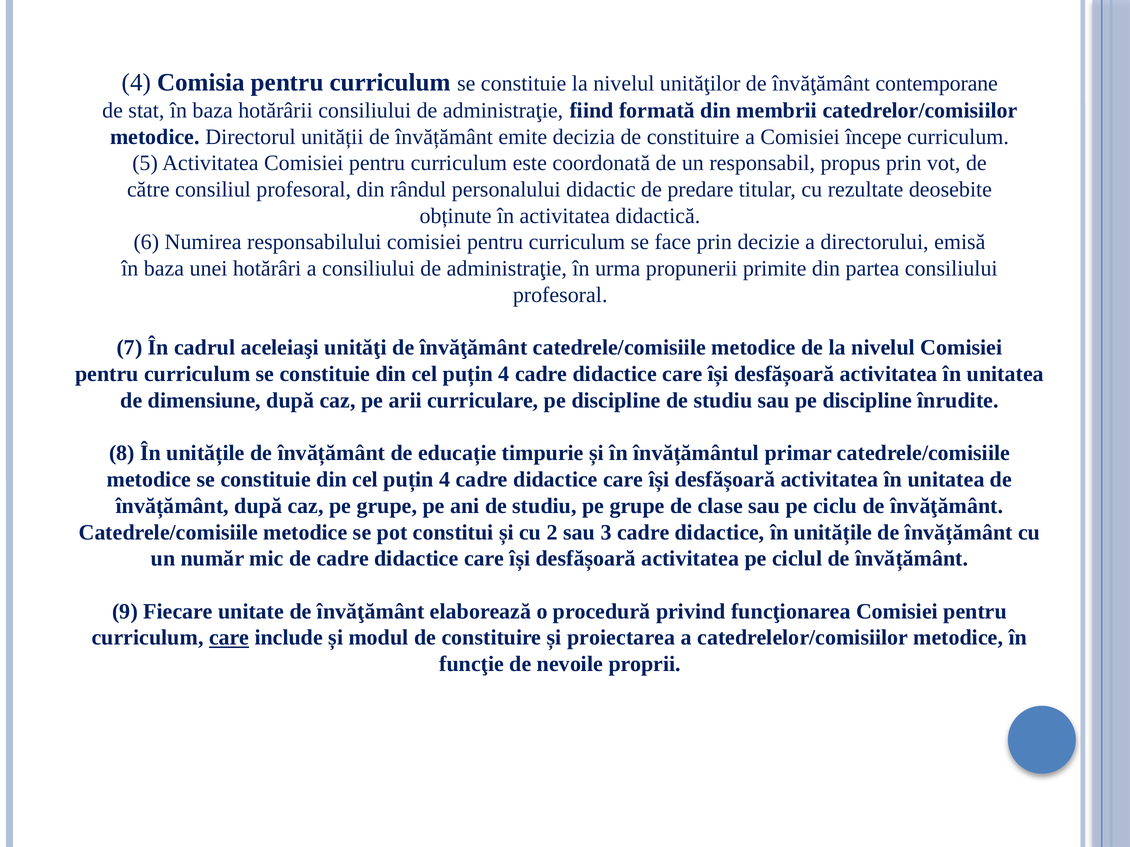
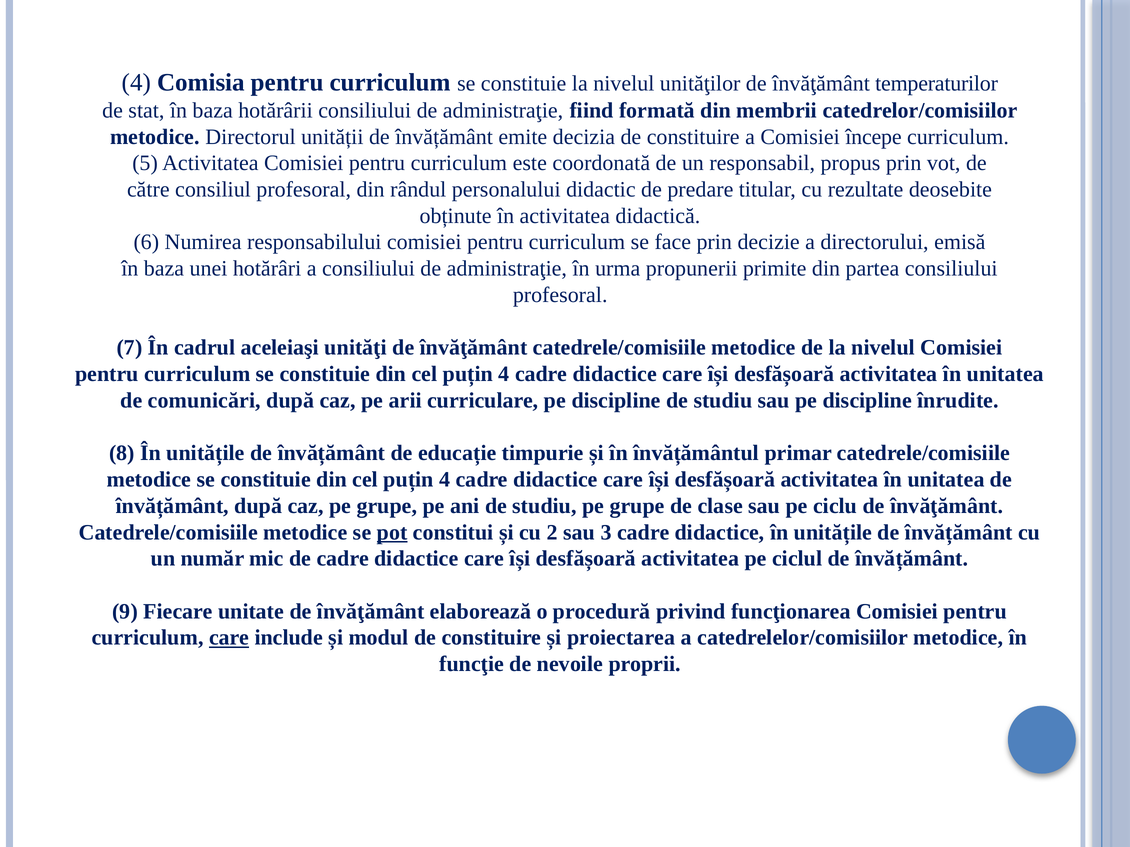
contemporane: contemporane -> temperaturilor (937, 83)
dimensiune: dimensiune -> comunicări (204, 401)
pot underline: none -> present (392, 533)
